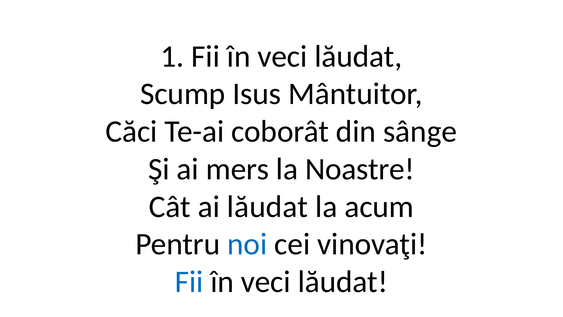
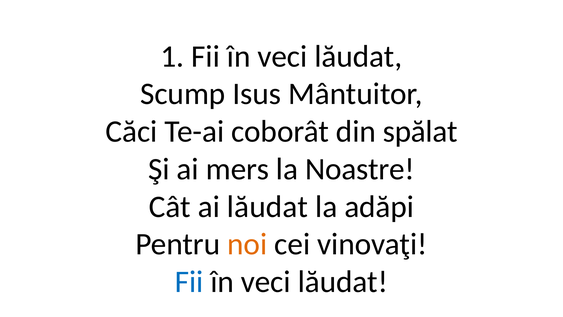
sânge: sânge -> spălat (420, 131)
acum: acum -> adăpi (379, 206)
noi colour: blue -> orange (247, 244)
